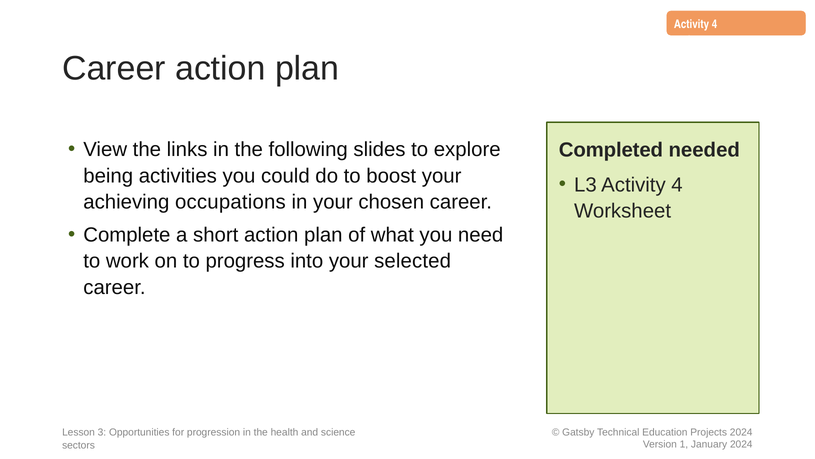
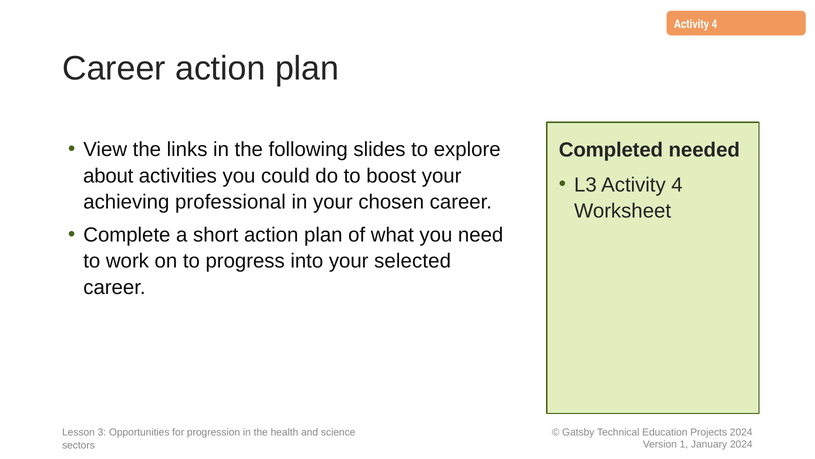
being: being -> about (108, 176)
occupations: occupations -> professional (230, 202)
